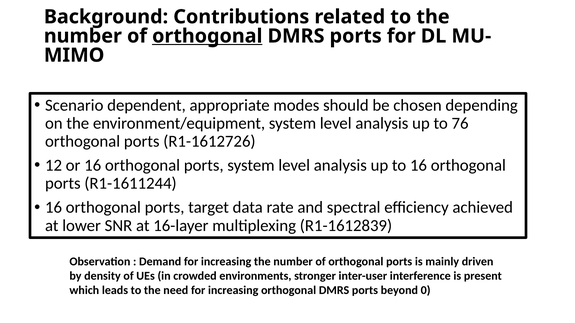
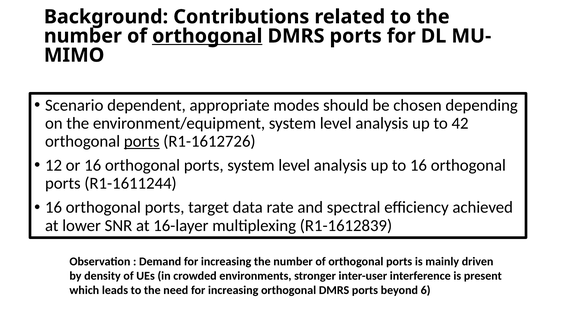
76: 76 -> 42 (460, 123)
ports underline: none -> present (142, 142)
0: 0 -> 6 (426, 291)
